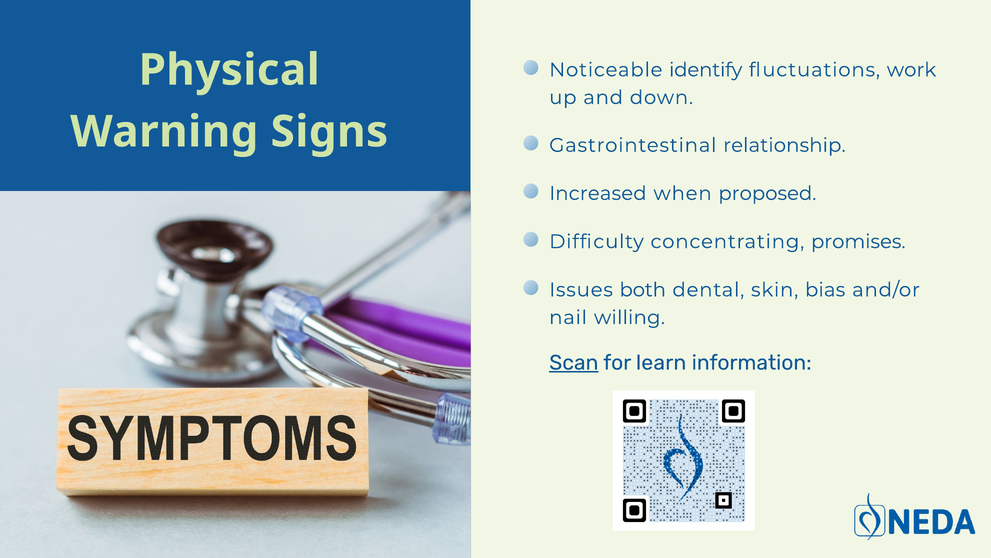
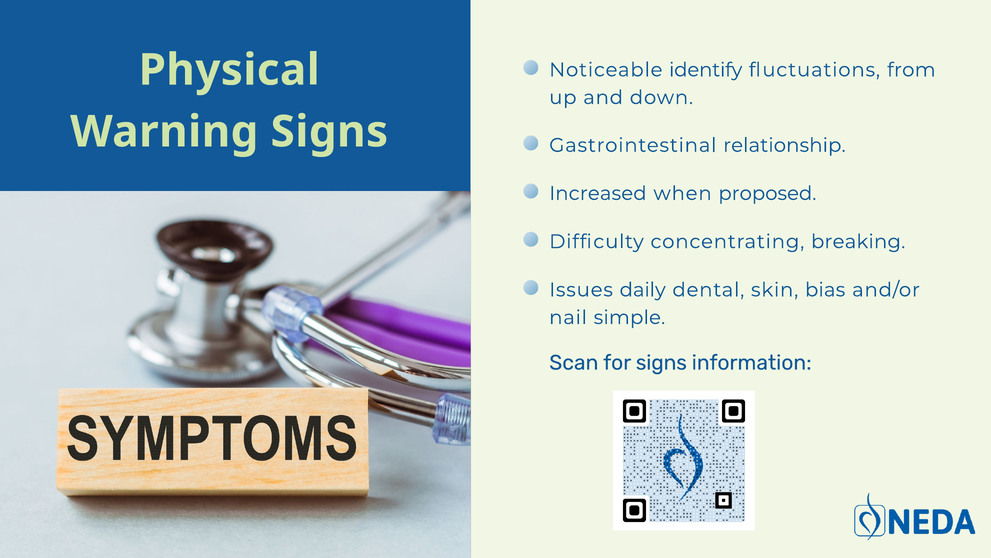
work: work -> from (911, 70)
promises: promises -> breaking (858, 241)
both: both -> daily (643, 290)
willing: willing -> simple (629, 317)
Scan underline: present -> none (574, 362)
for learn: learn -> signs (661, 362)
